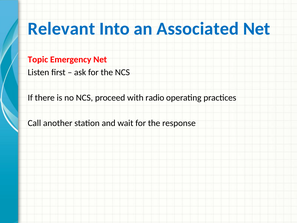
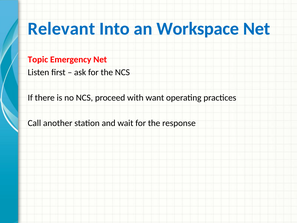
Associated: Associated -> Workspace (198, 29)
radio: radio -> want (155, 98)
